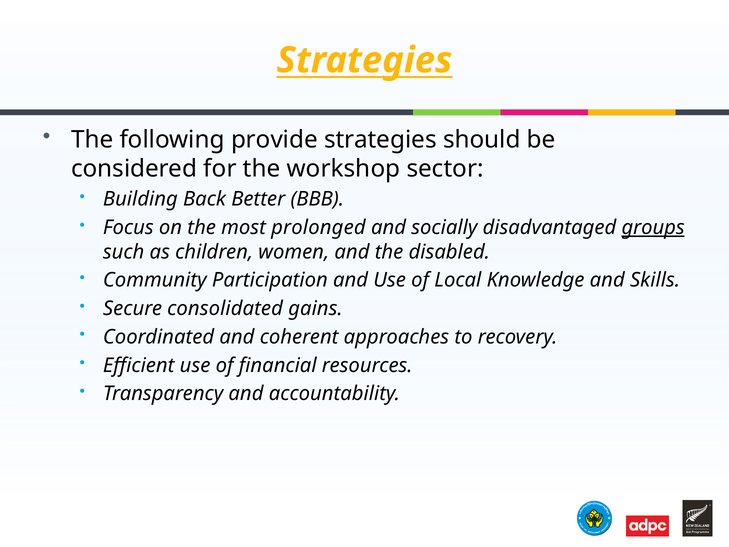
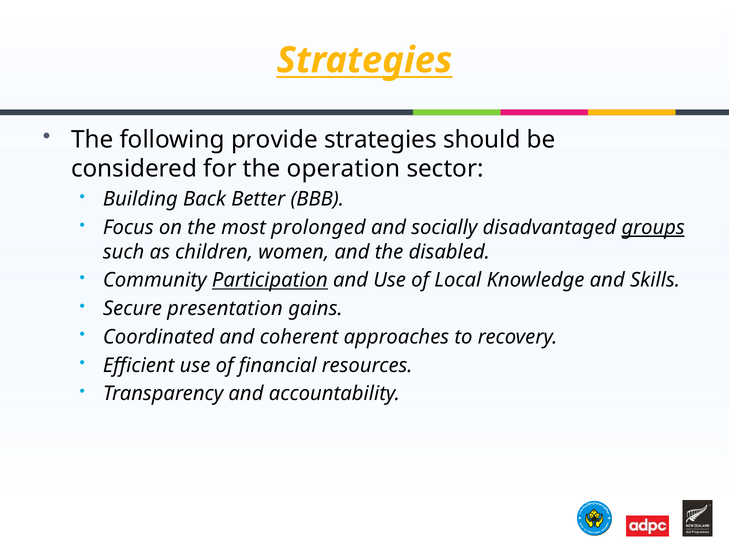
workshop: workshop -> operation (343, 169)
Participation underline: none -> present (270, 280)
consolidated: consolidated -> presentation (225, 309)
